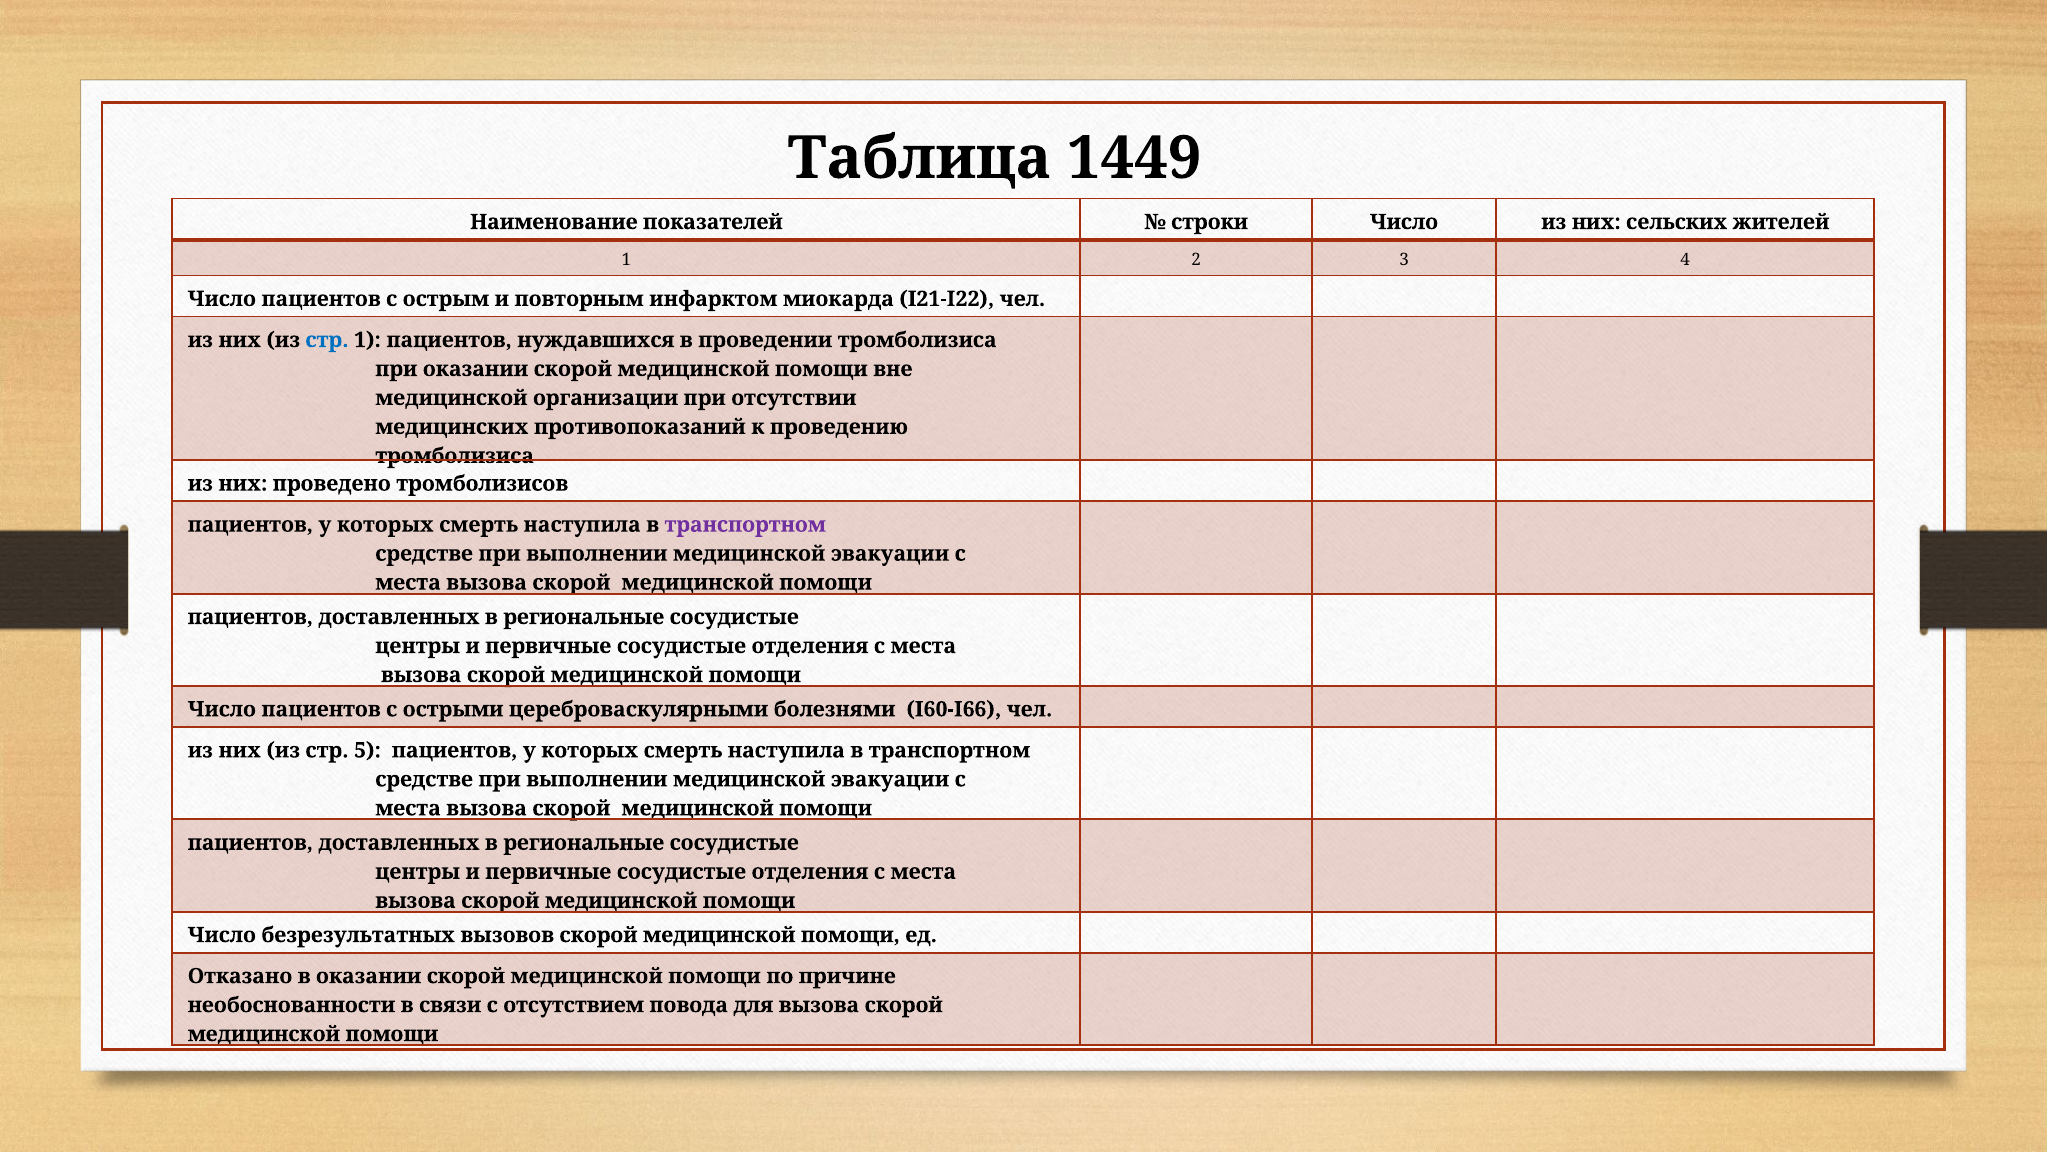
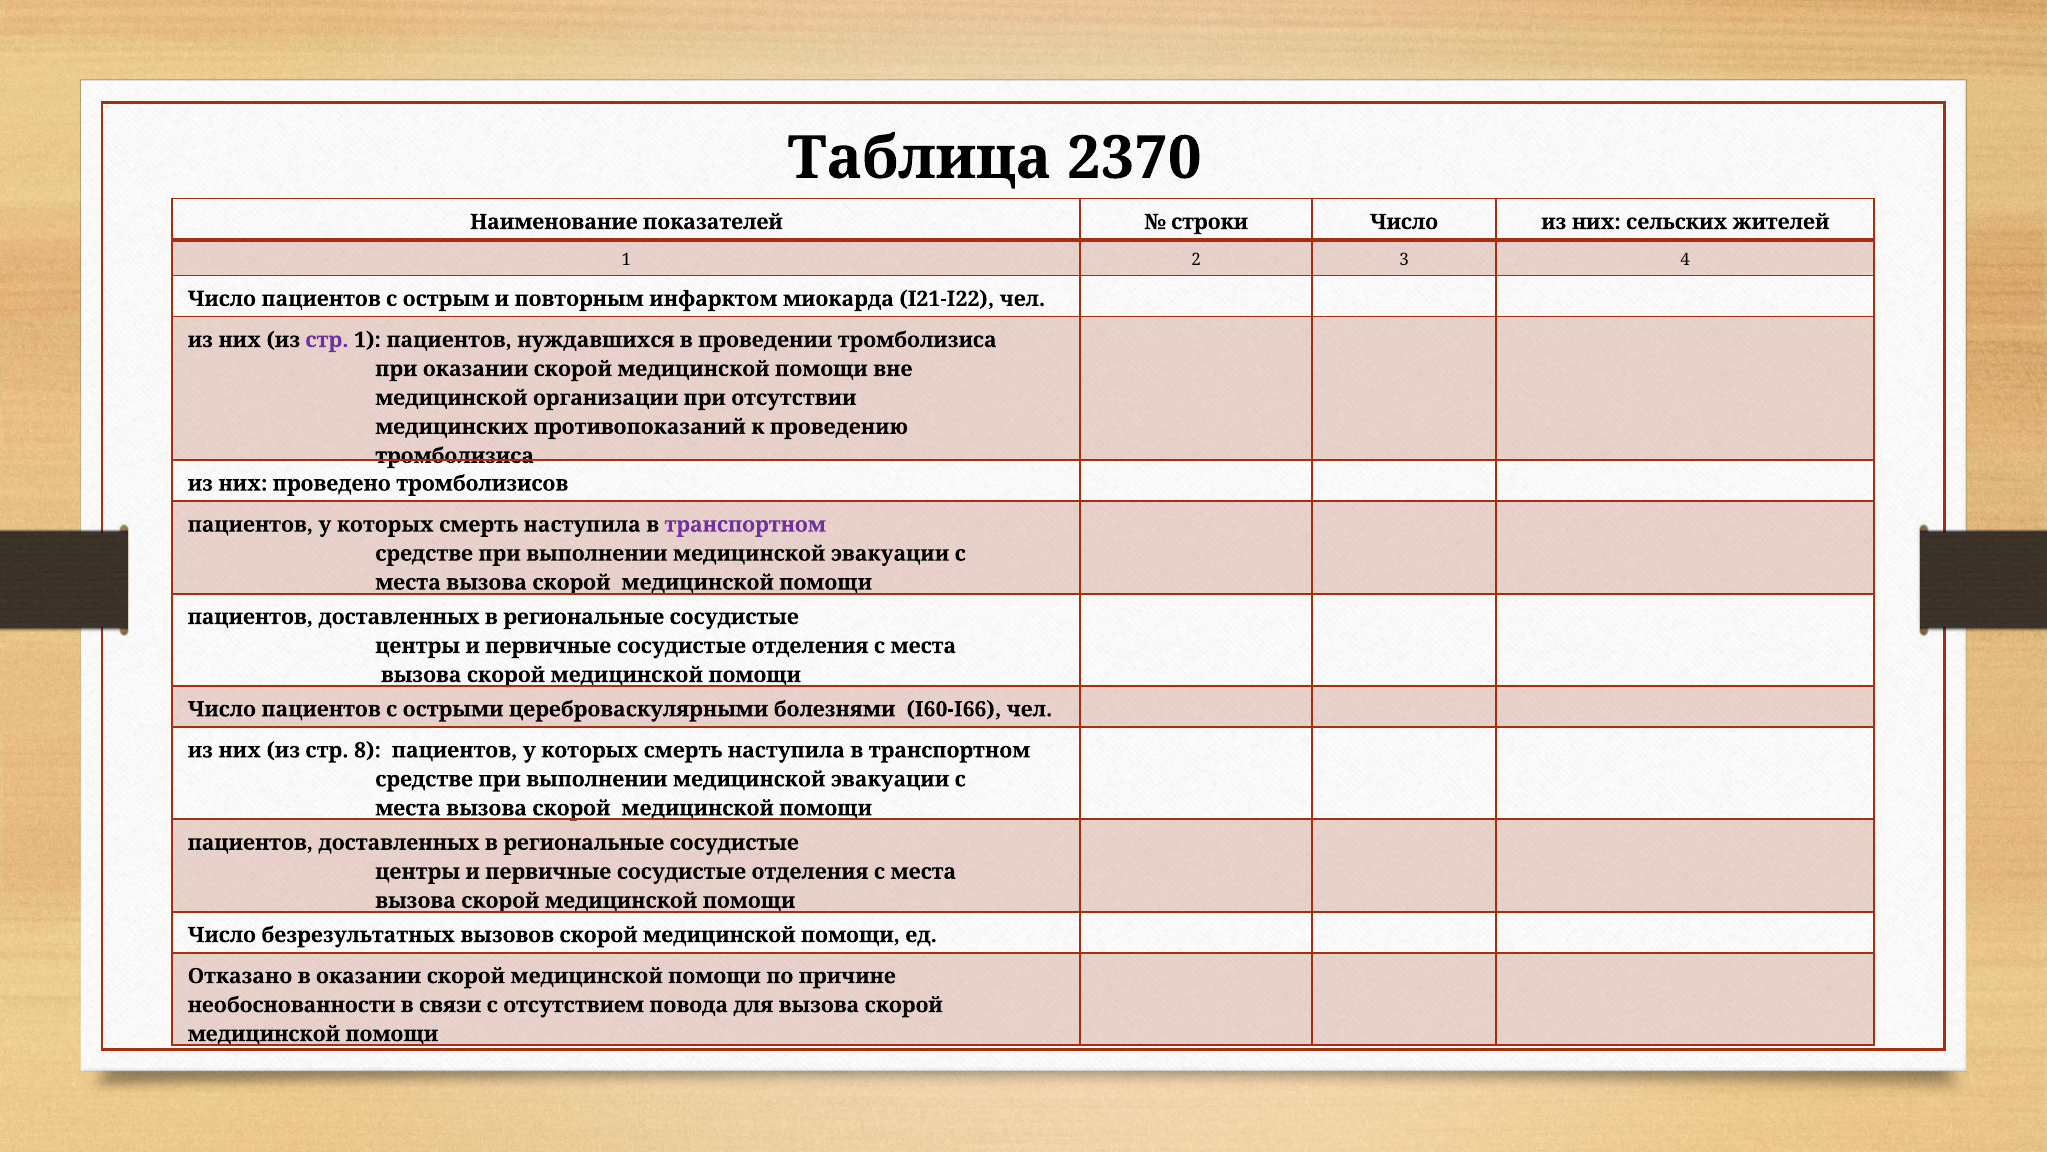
1449: 1449 -> 2370 (1134, 158)
стр colour: blue -> purple (327, 340)
5: 5 -> 8 (368, 750)
